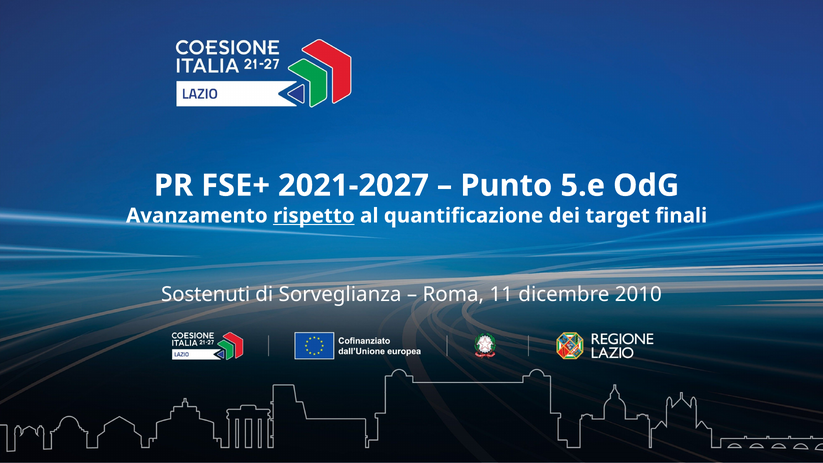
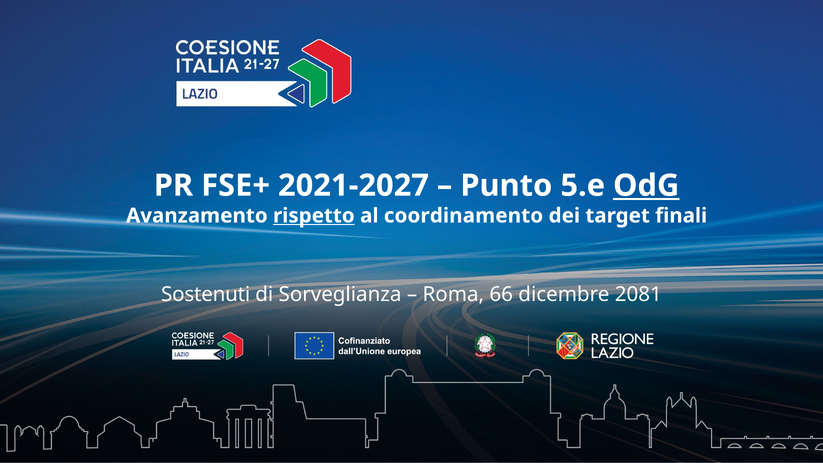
OdG underline: none -> present (646, 186)
quantificazione: quantificazione -> coordinamento (463, 216)
11: 11 -> 66 (501, 294)
2010: 2010 -> 2081 (638, 294)
